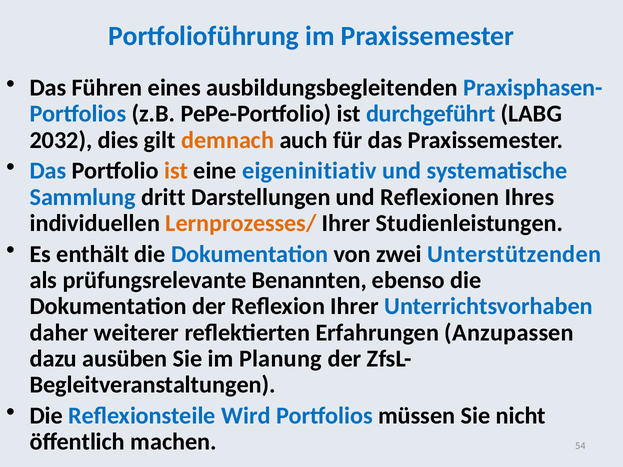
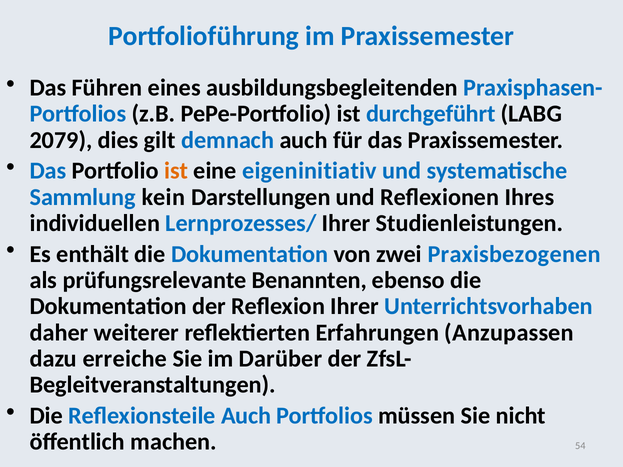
2032: 2032 -> 2079 (61, 140)
demnach colour: orange -> blue (228, 140)
dritt: dritt -> kein (163, 197)
Lernprozesses/ colour: orange -> blue (241, 223)
Unterstützenden: Unterstützenden -> Praxisbezogenen (514, 254)
ausüben: ausüben -> erreiche (125, 359)
Planung: Planung -> Darüber (281, 359)
Reflexionsteile Wird: Wird -> Auch (246, 416)
